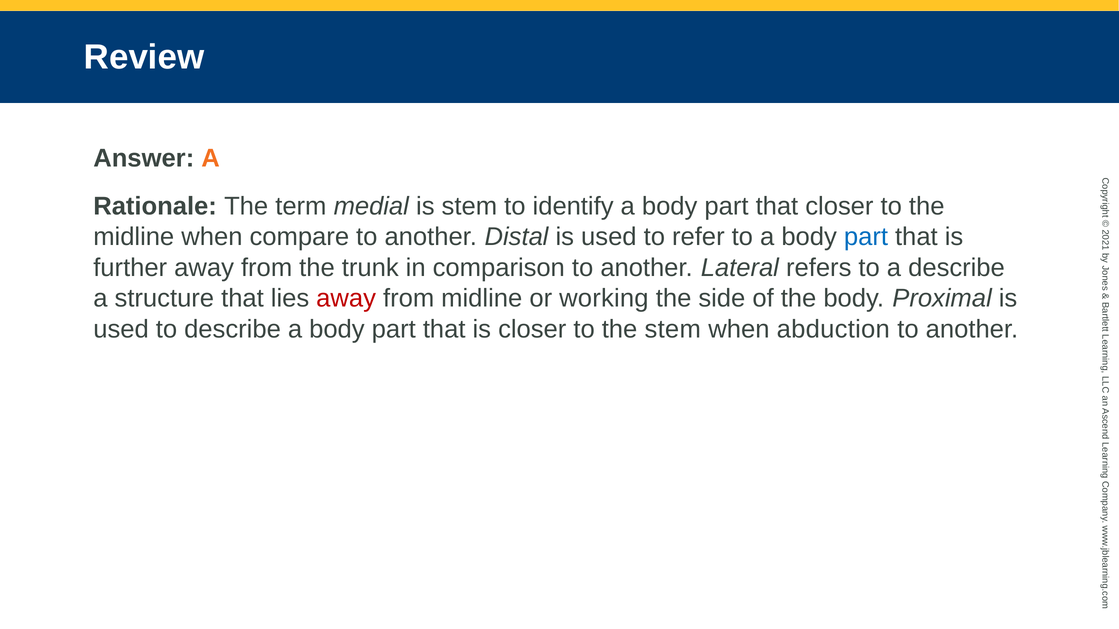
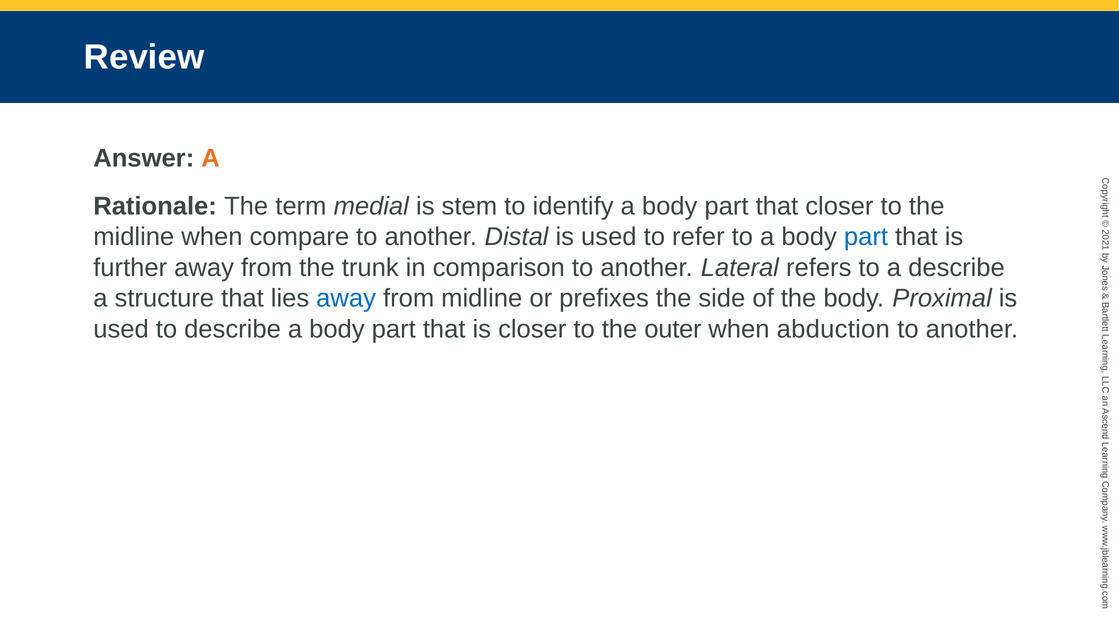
away colour: red -> blue (346, 299)
working: working -> prefixes (604, 299)
the stem: stem -> outer (673, 329)
